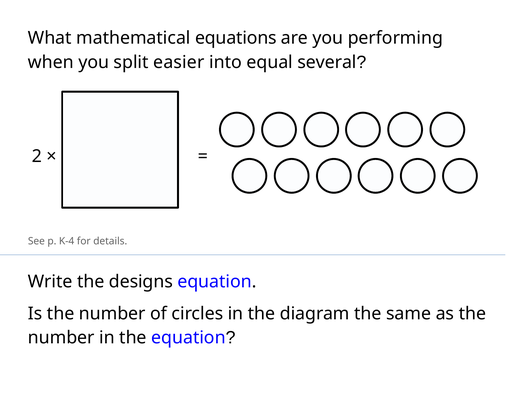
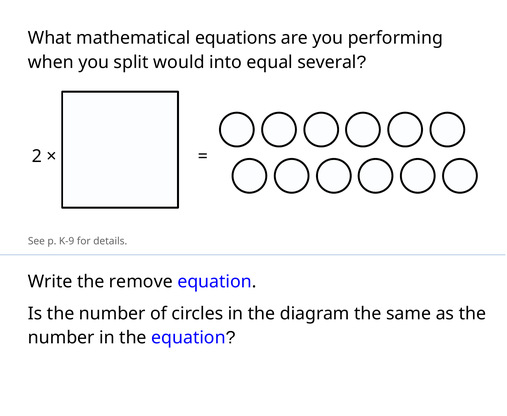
easier: easier -> would (179, 62)
K-4: K-4 -> K-9 (67, 241)
designs: designs -> remove (141, 281)
